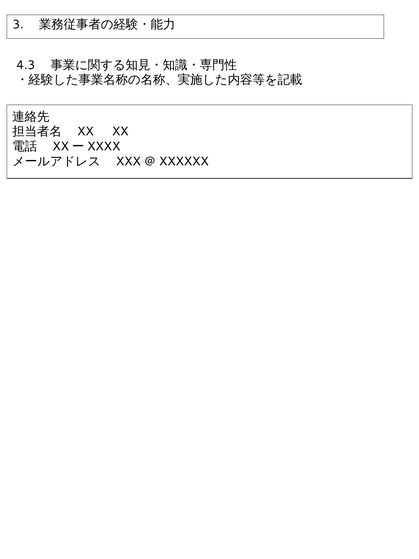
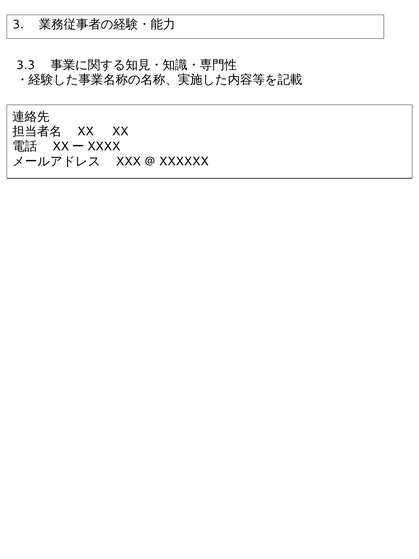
4.3: 4.3 -> 3.3 (26, 65)
